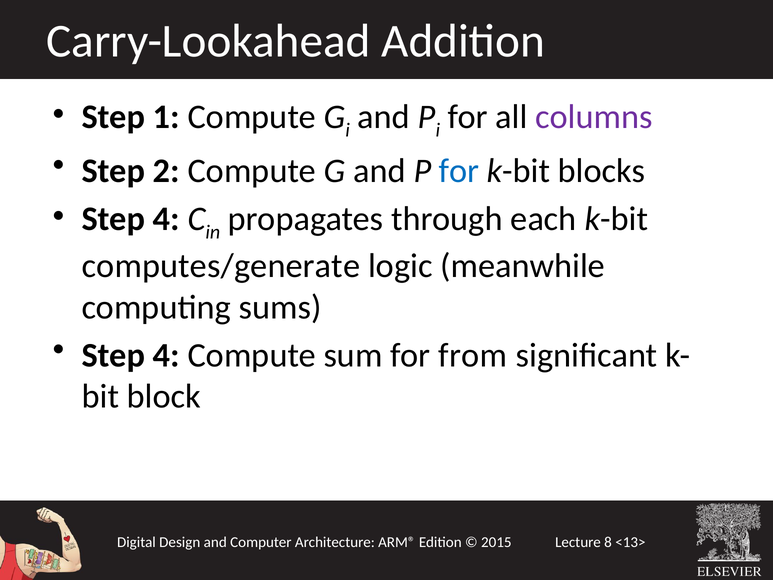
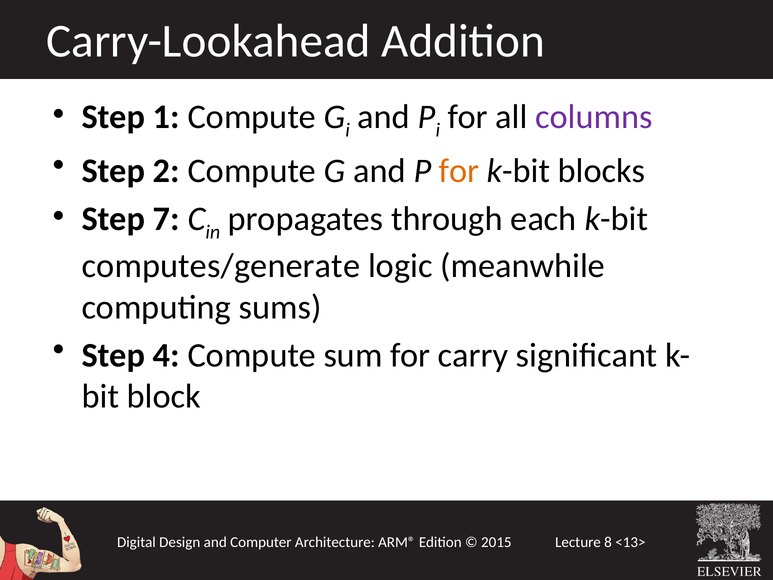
for colour: blue -> orange (459, 171)
4: 4 -> 7 (166, 219)
from: from -> carry (473, 355)
